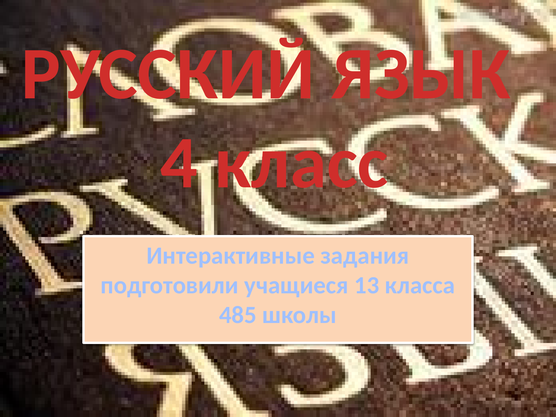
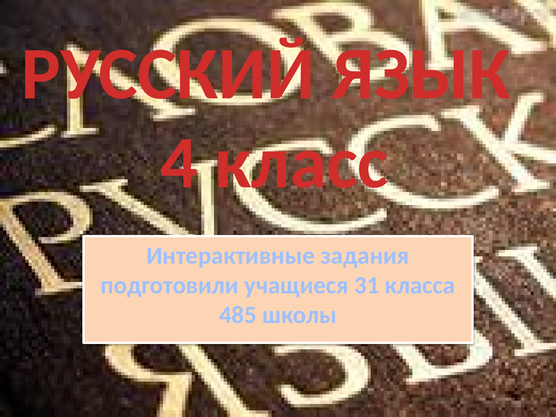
13: 13 -> 31 (367, 285)
